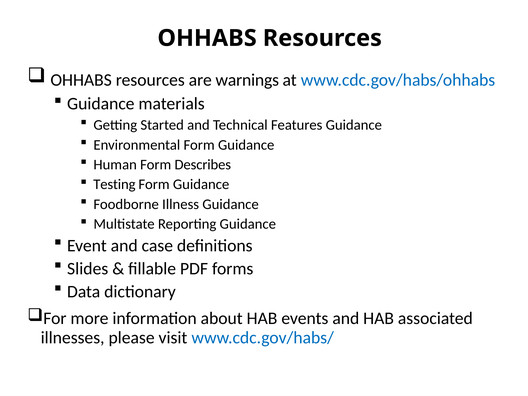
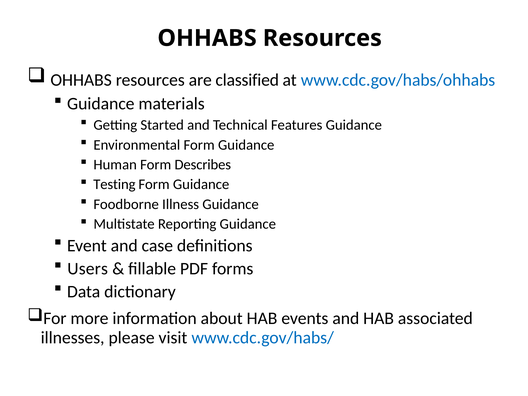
warnings: warnings -> classified (247, 80)
Slides: Slides -> Users (88, 269)
